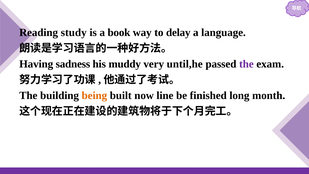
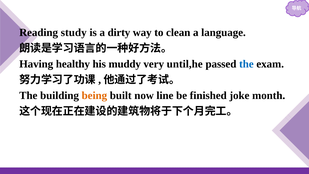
book: book -> dirty (119, 33)
delay: delay -> clean (178, 33)
sadness: sadness -> healthy (73, 64)
the colour: purple -> blue (246, 64)
long: long -> joke (239, 95)
